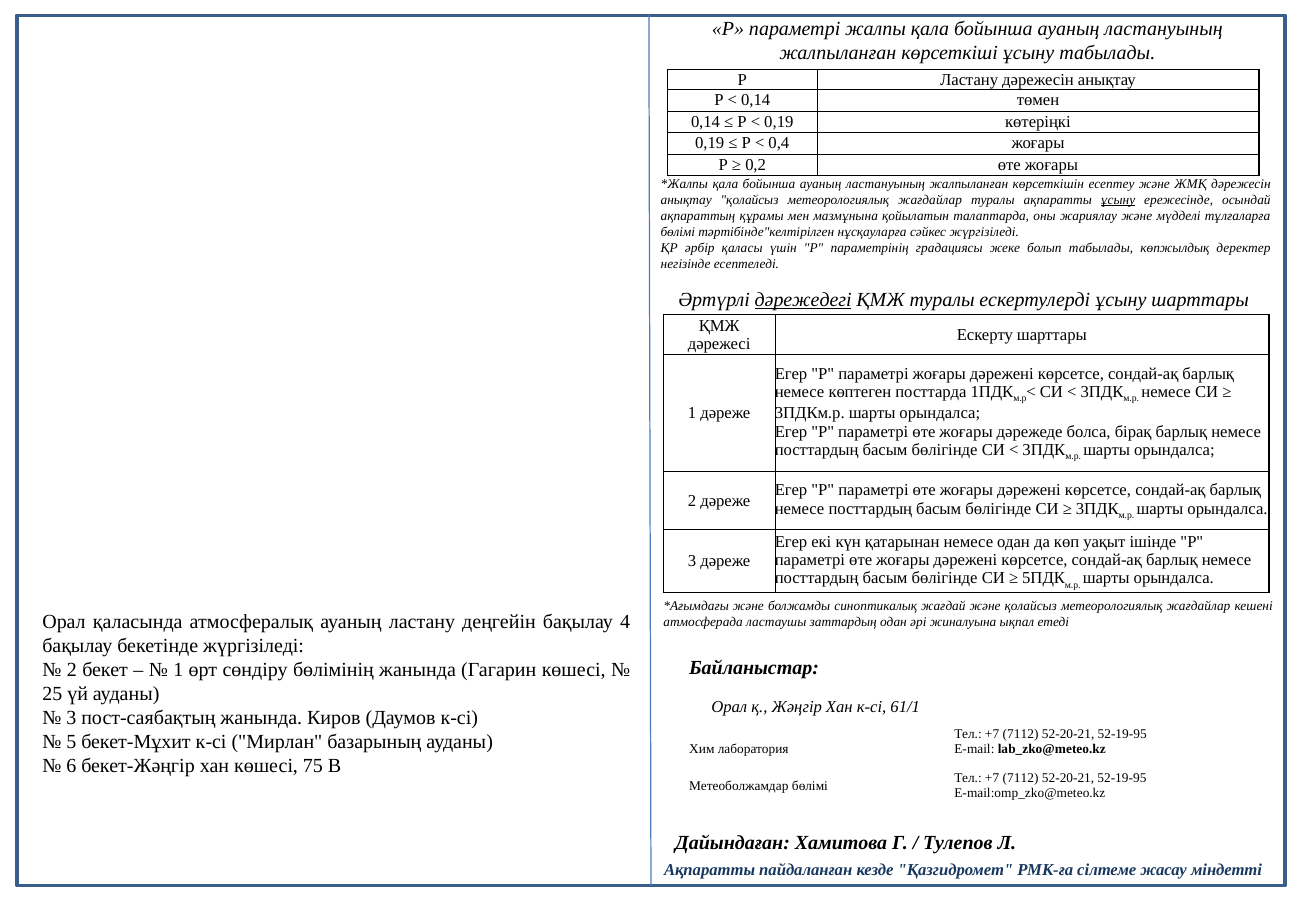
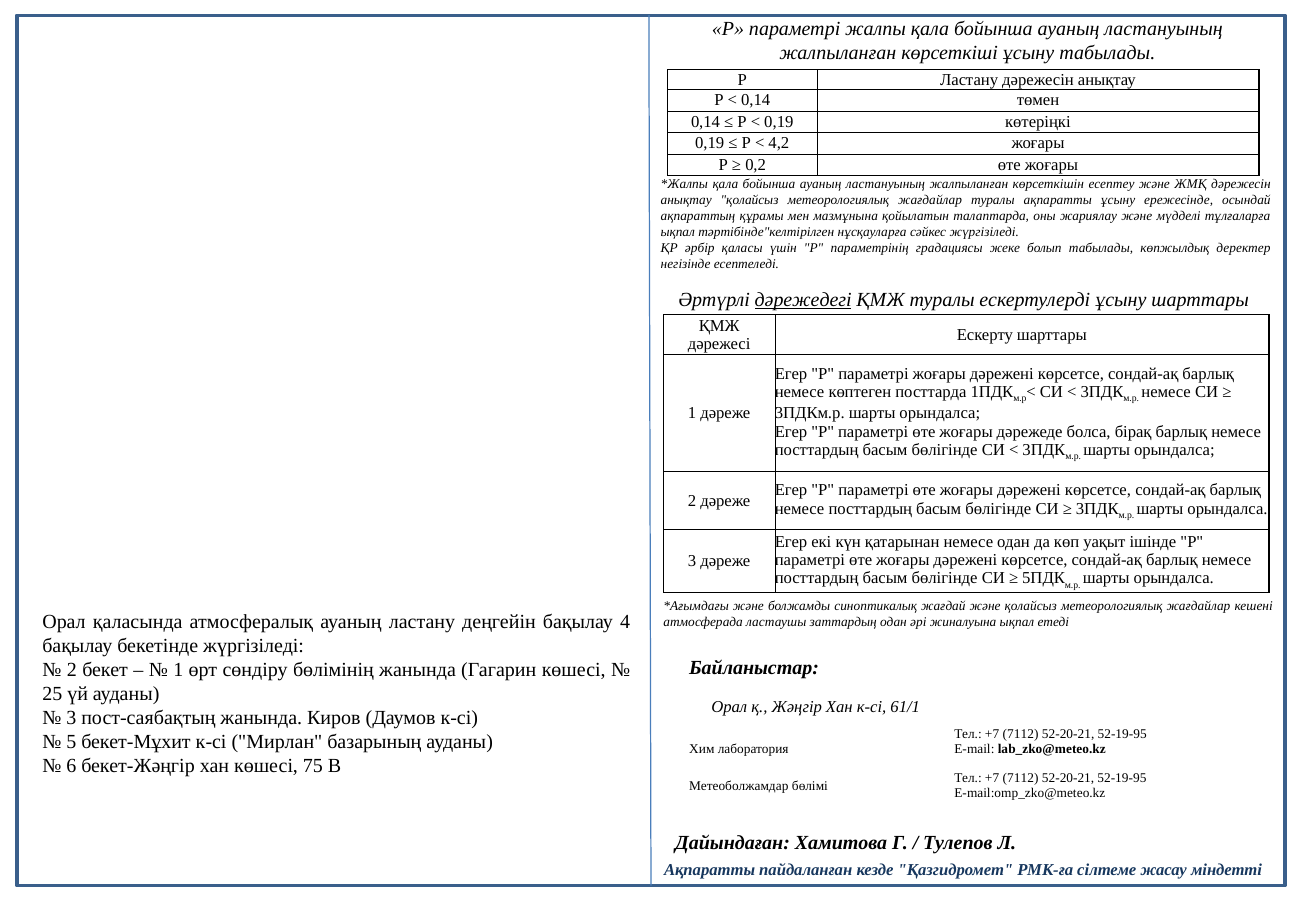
0,4: 0,4 -> 4,2 (779, 143)
ұсыну underline: present -> none (1118, 200)
бөлімі: бөлімі -> ықпал (678, 232)
